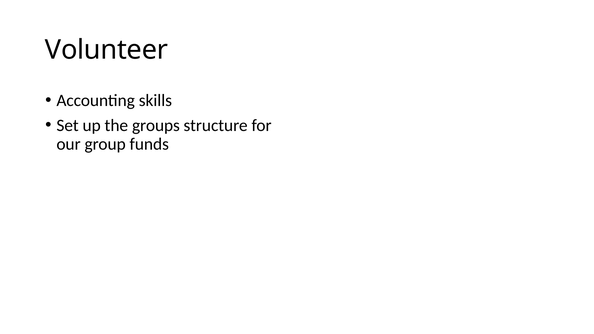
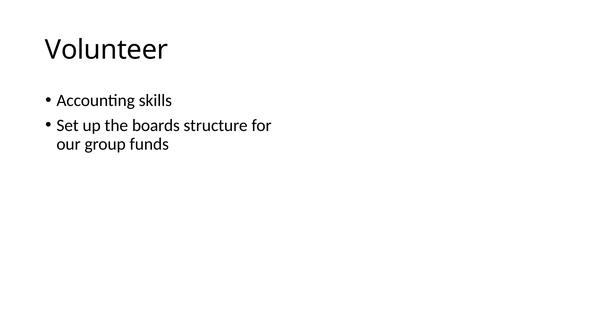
groups: groups -> boards (156, 125)
